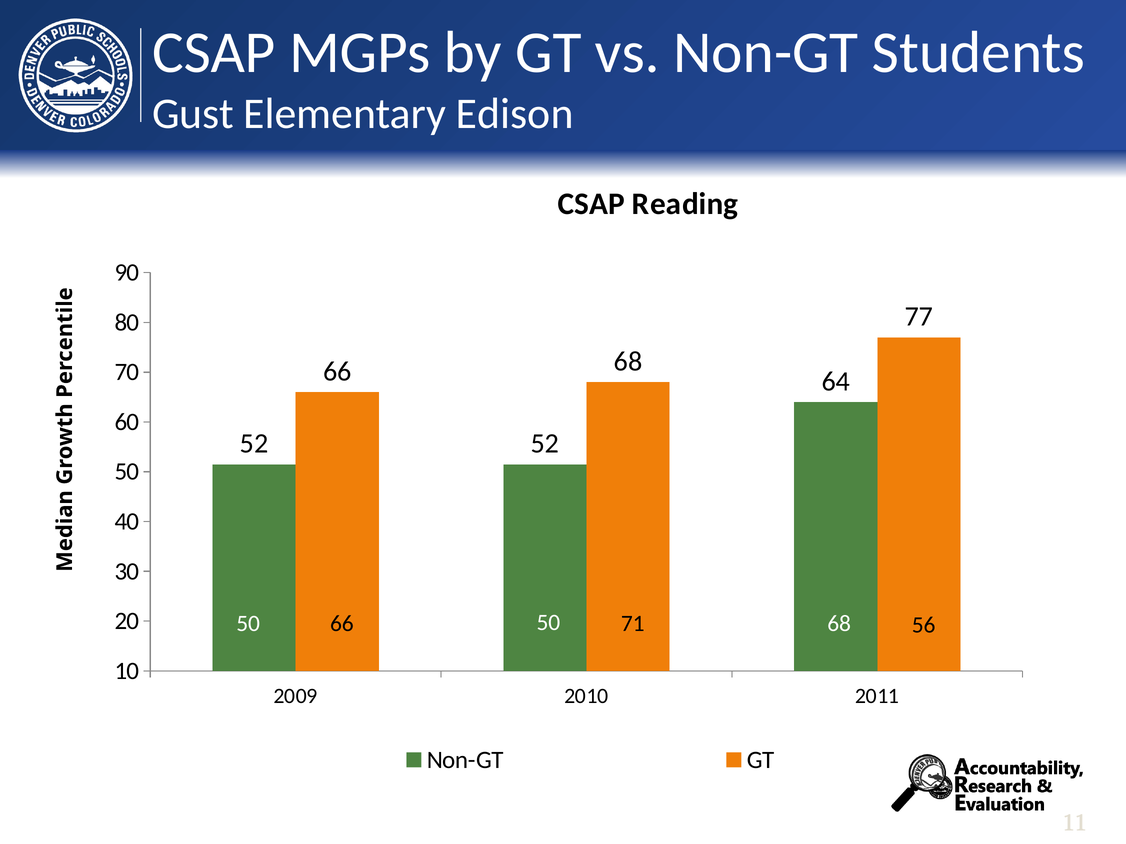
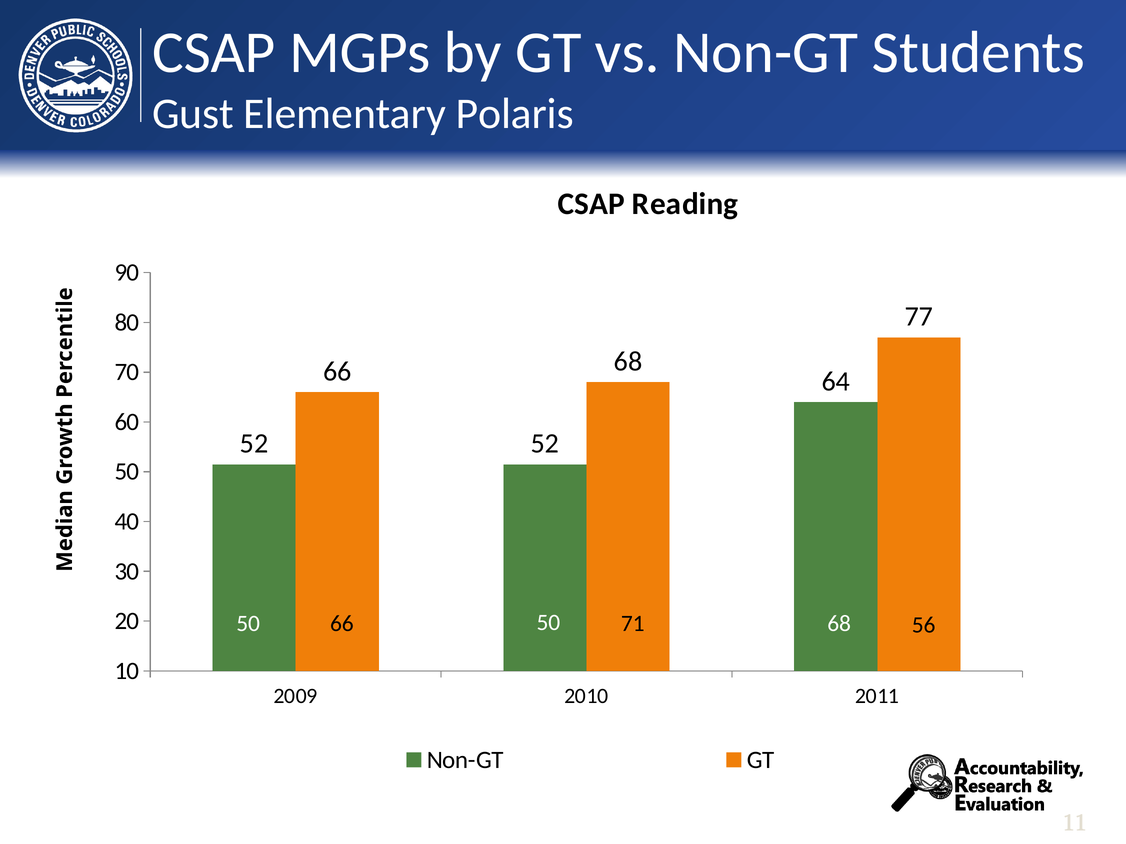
Edison: Edison -> Polaris (515, 114)
